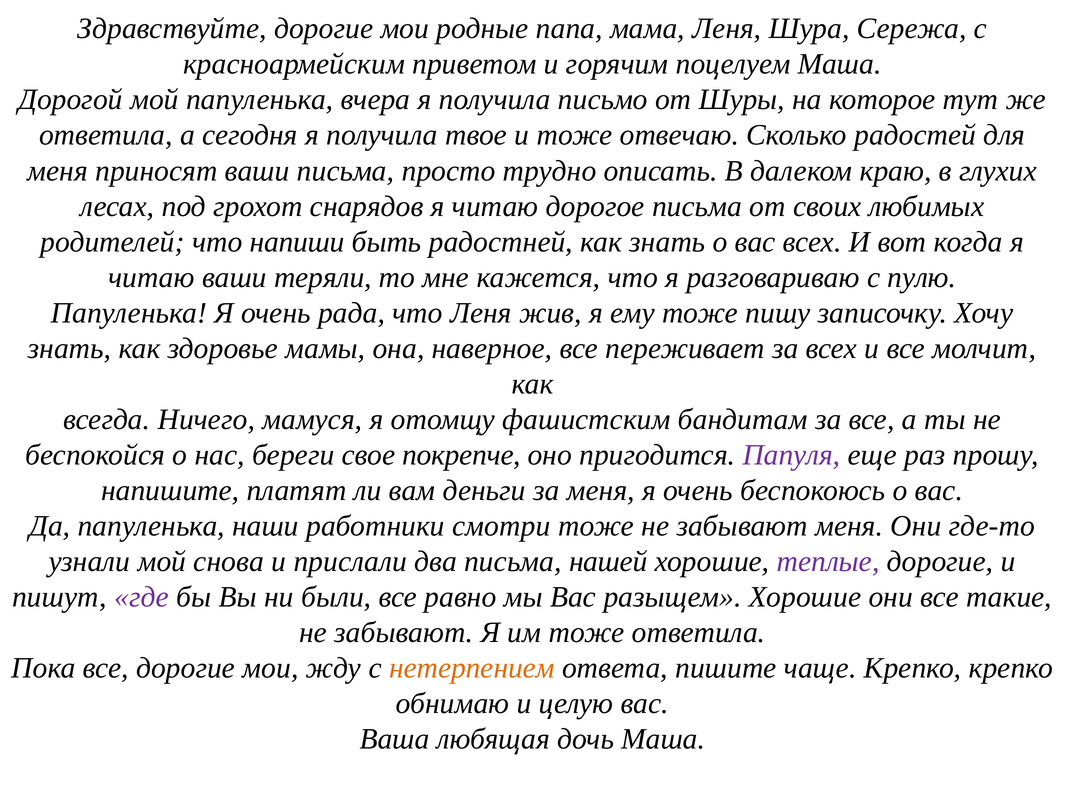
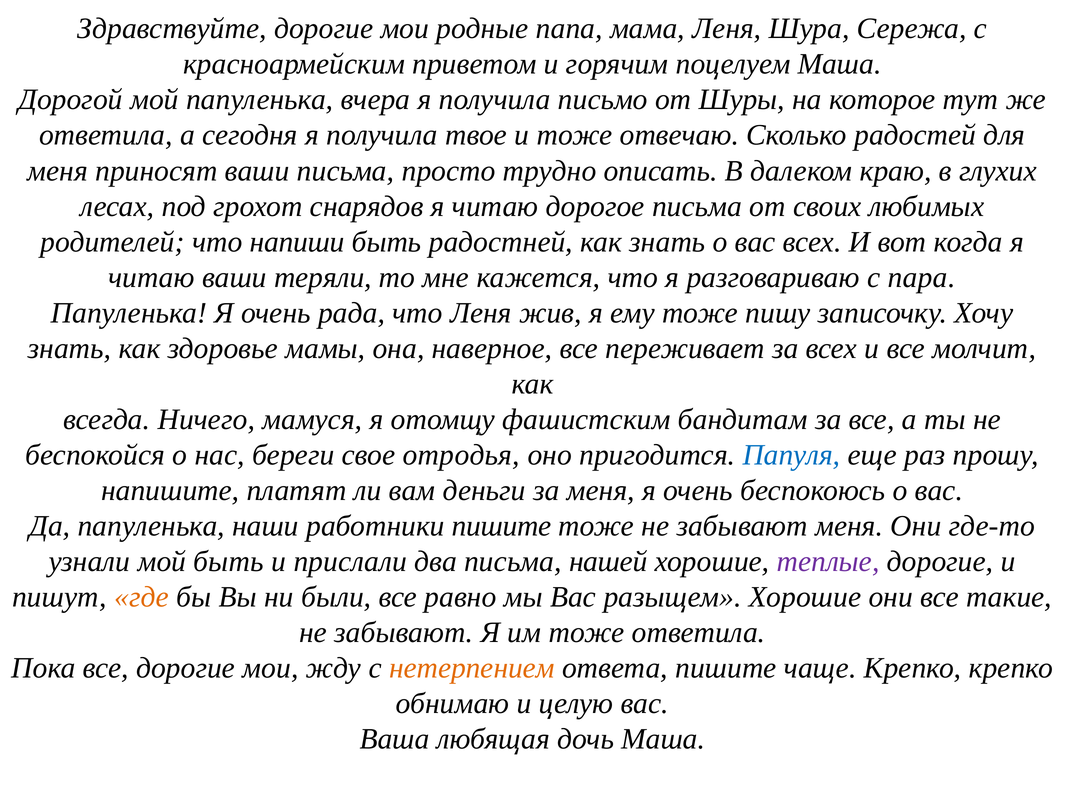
пулю: пулю -> пара (922, 277)
покрепче: покрепче -> отродья (461, 455)
Папуля colour: purple -> blue (791, 455)
работники смотри: смотри -> пишите (502, 526)
мой снова: снова -> быть (229, 561)
где colour: purple -> orange (141, 597)
